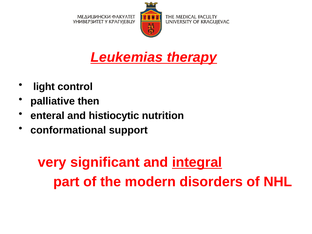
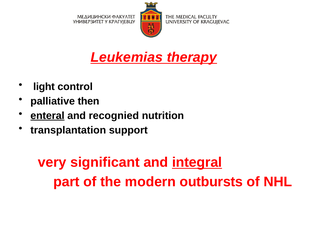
enteral underline: none -> present (47, 116)
histiocytic: histiocytic -> recognied (114, 116)
conformational: conformational -> transplantation (68, 130)
disorders: disorders -> outbursts (211, 182)
